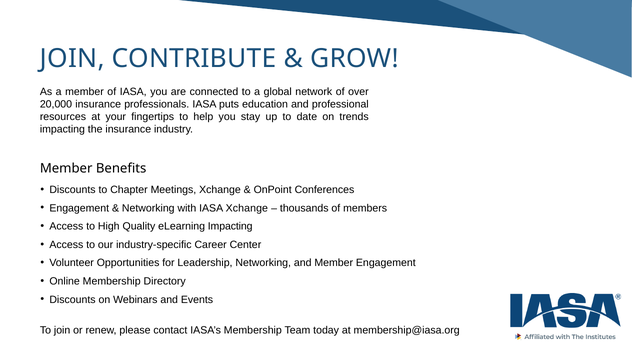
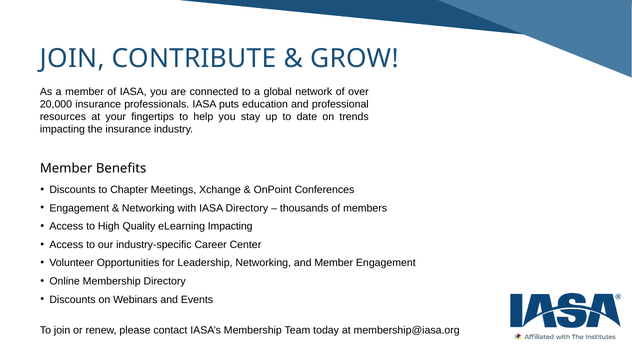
IASA Xchange: Xchange -> Directory (247, 208)
